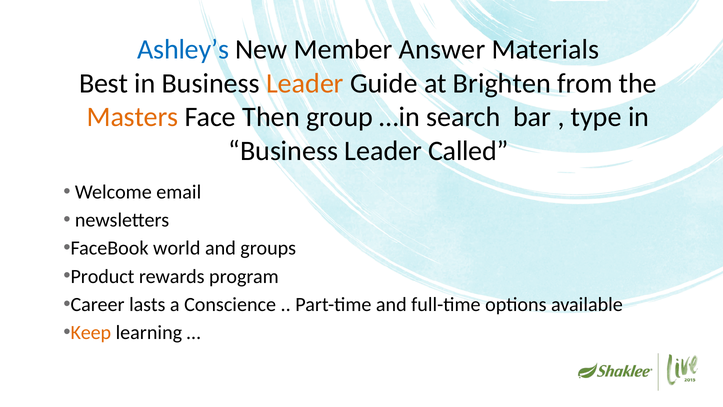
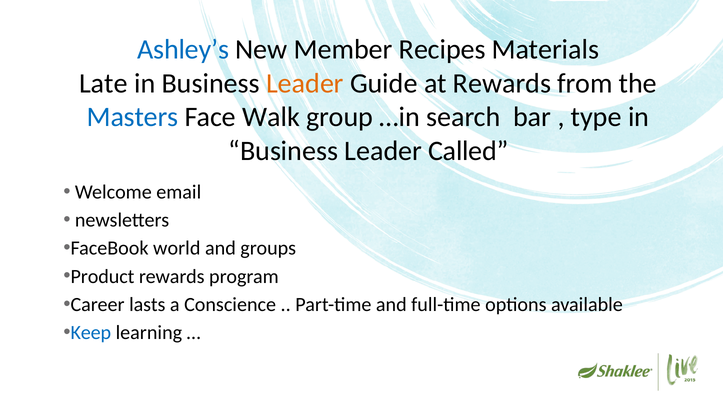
Answer: Answer -> Recipes (442, 49)
Best: Best -> Late (103, 83)
at Brighten: Brighten -> Rewards (502, 83)
Masters colour: orange -> blue (133, 117)
Then: Then -> Walk (271, 117)
Keep colour: orange -> blue (91, 333)
